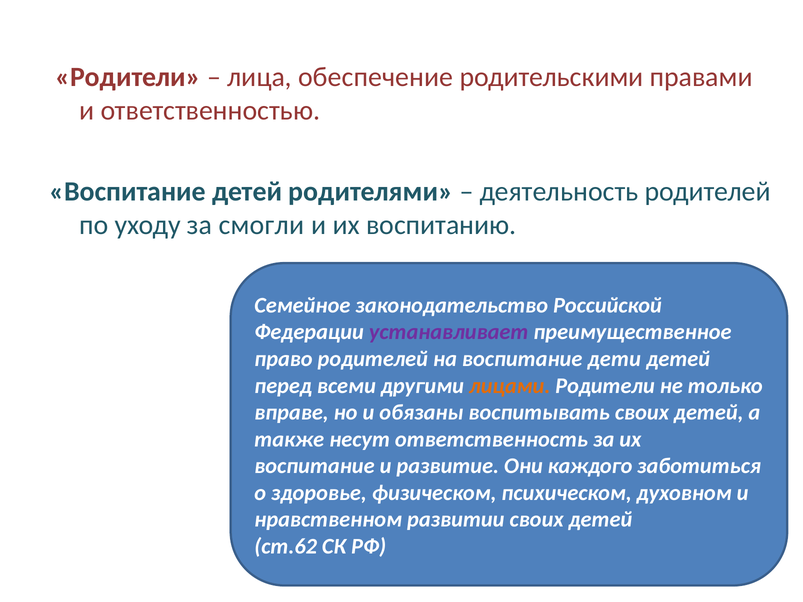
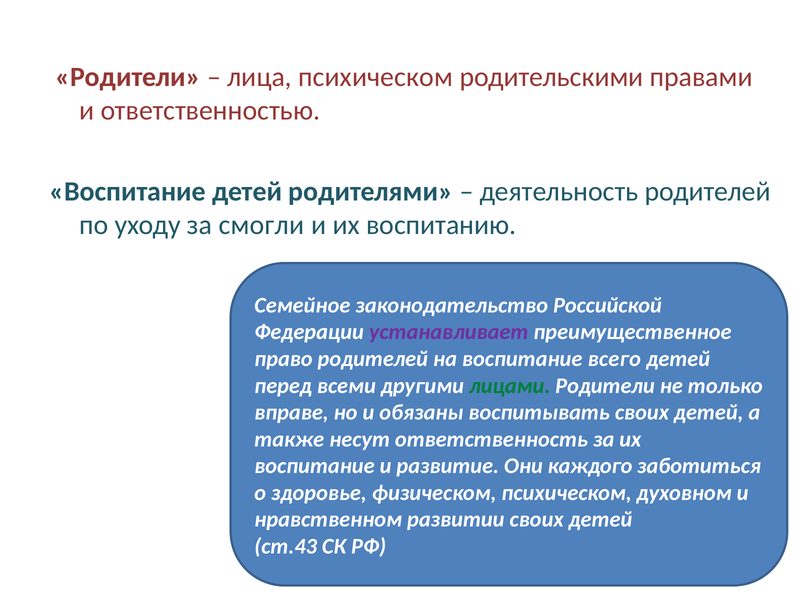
лица обеспечение: обеспечение -> психическом (376, 77)
дети: дети -> всего (614, 359)
лицами colour: orange -> green (510, 386)
ст.62: ст.62 -> ст.43 (286, 546)
